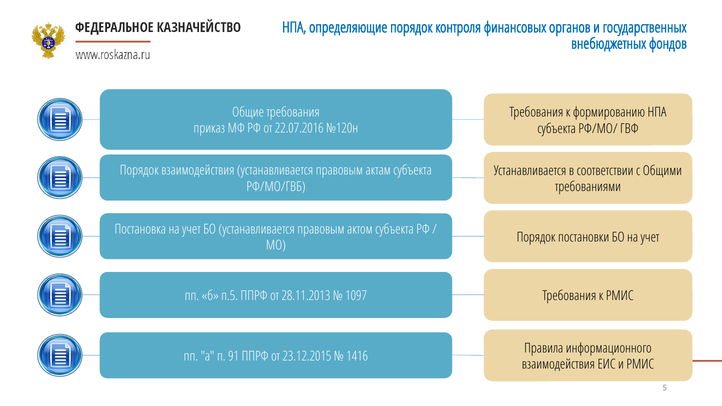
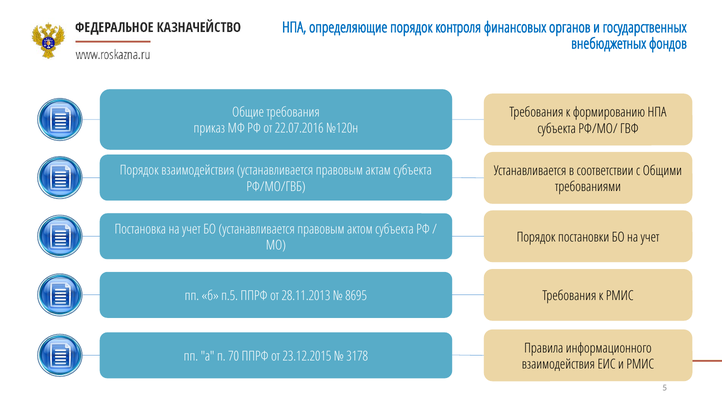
1097: 1097 -> 8695 (356, 296)
91: 91 -> 70 (234, 356)
1416: 1416 -> 3178 (357, 356)
